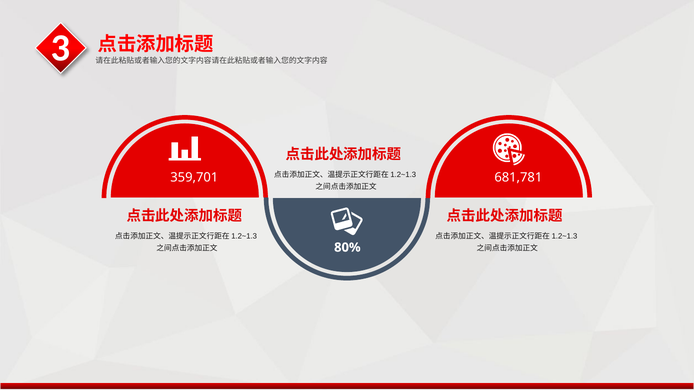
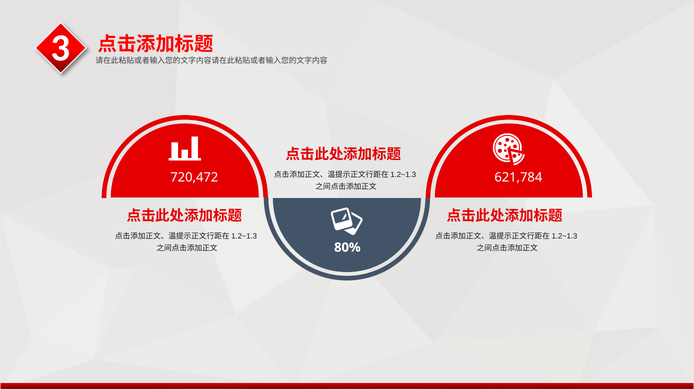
359,701: 359,701 -> 720,472 (194, 178)
681,781: 681,781 -> 621,784 (518, 178)
